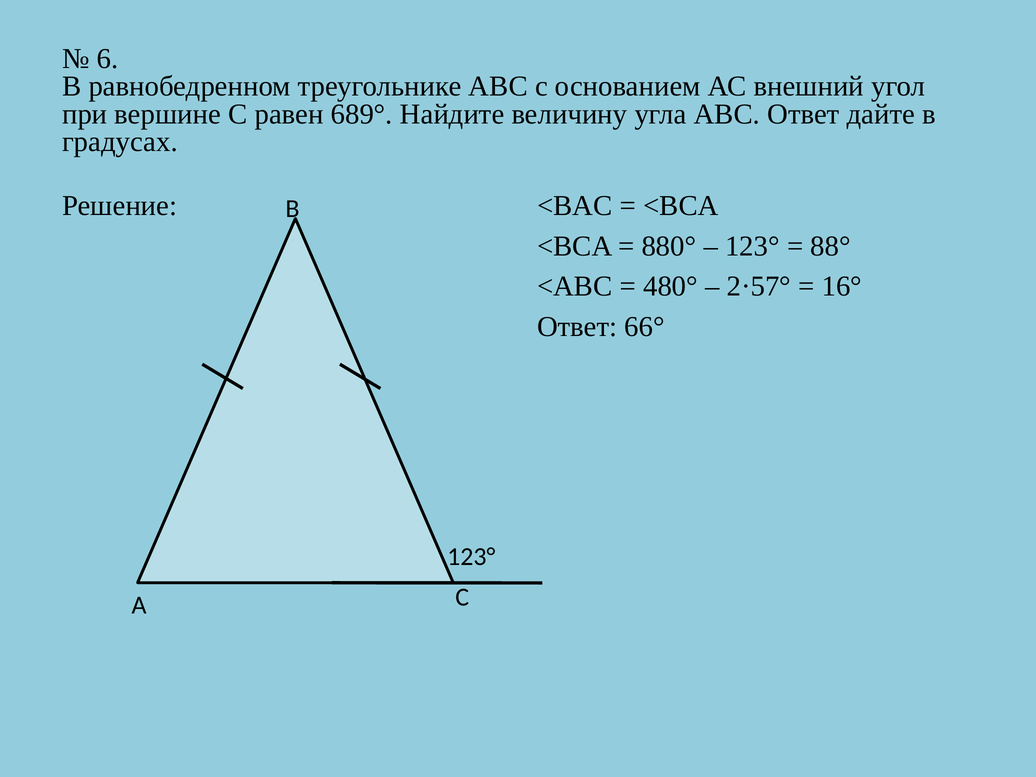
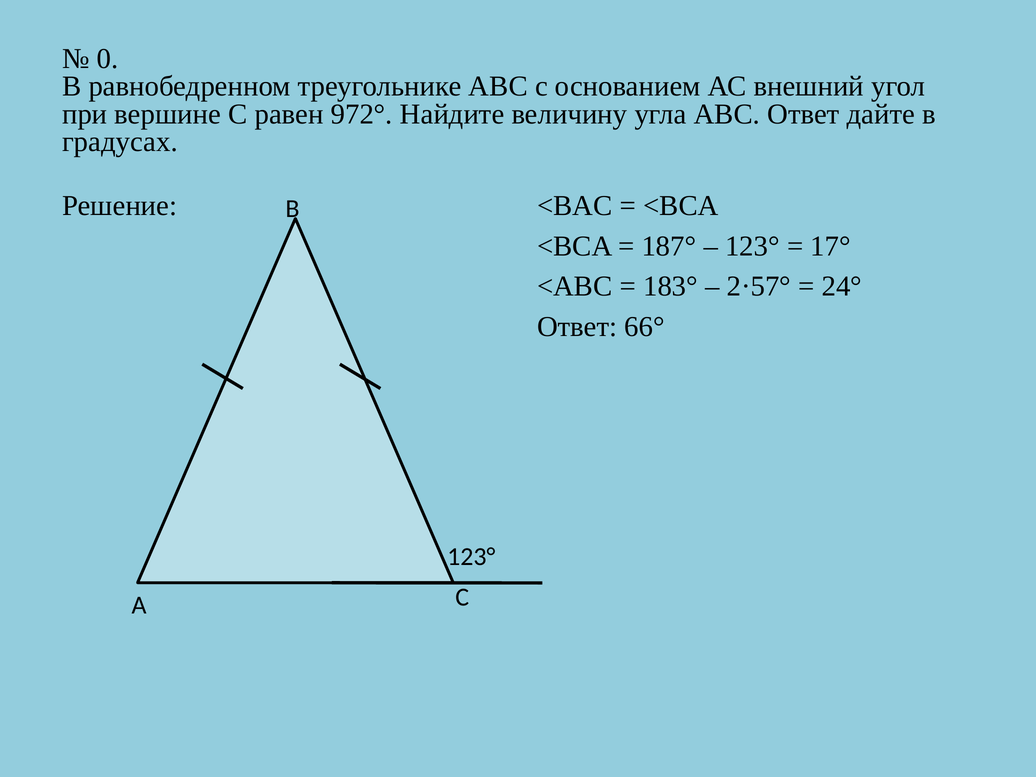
6: 6 -> 0 (108, 59)
689°: 689° -> 972° (362, 114)
880°: 880° -> 187° (669, 246)
88°: 88° -> 17° (831, 246)
480°: 480° -> 183° (670, 286)
16°: 16° -> 24° (842, 286)
